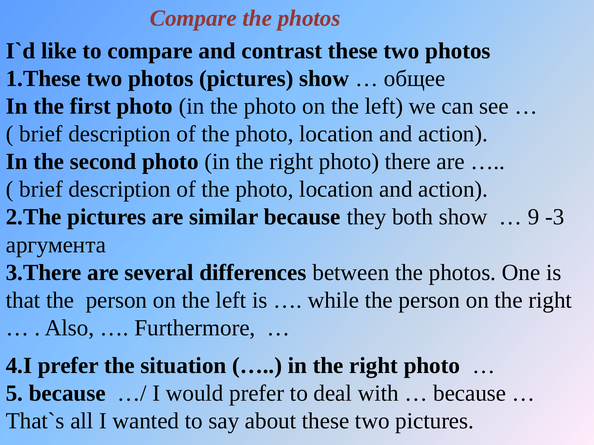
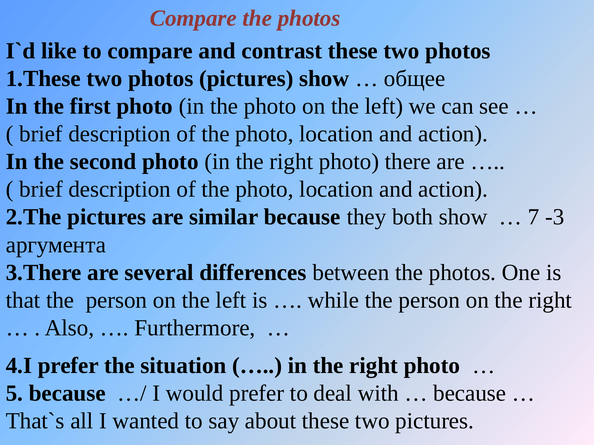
9: 9 -> 7 (534, 217)
